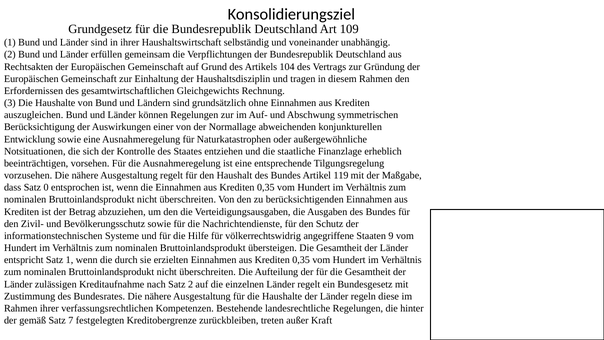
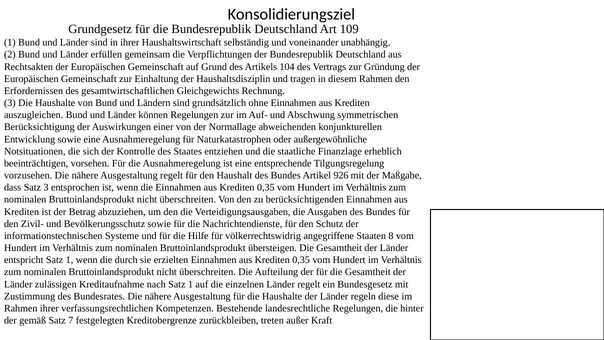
119: 119 -> 926 (341, 175)
Satz 0: 0 -> 3 (46, 187)
9: 9 -> 8 (391, 236)
nach Satz 2: 2 -> 1 (191, 284)
